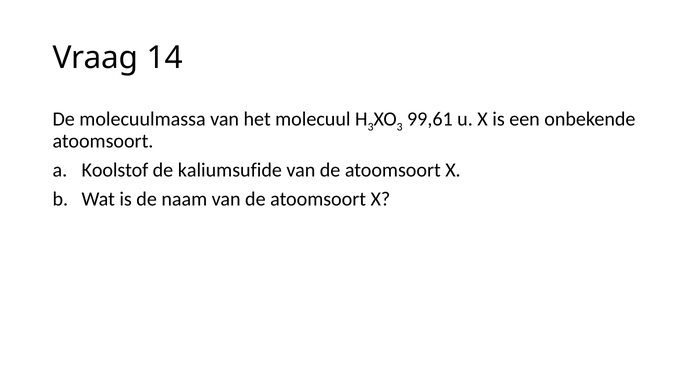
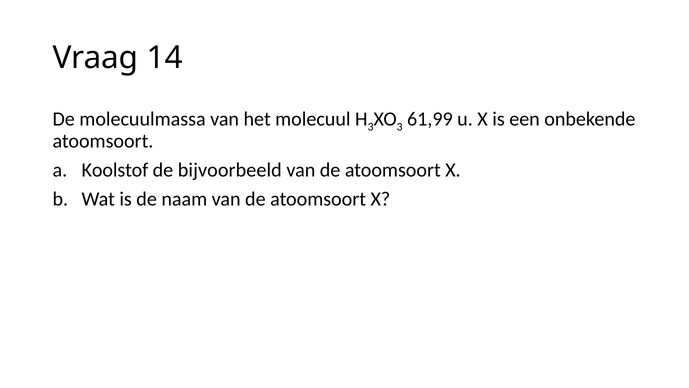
99,61: 99,61 -> 61,99 (430, 119)
kaliumsufide: kaliumsufide -> bijvoorbeeld (230, 170)
